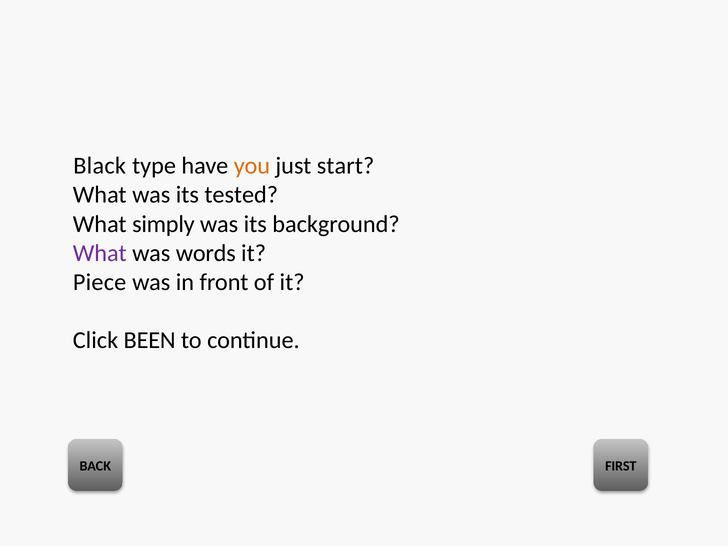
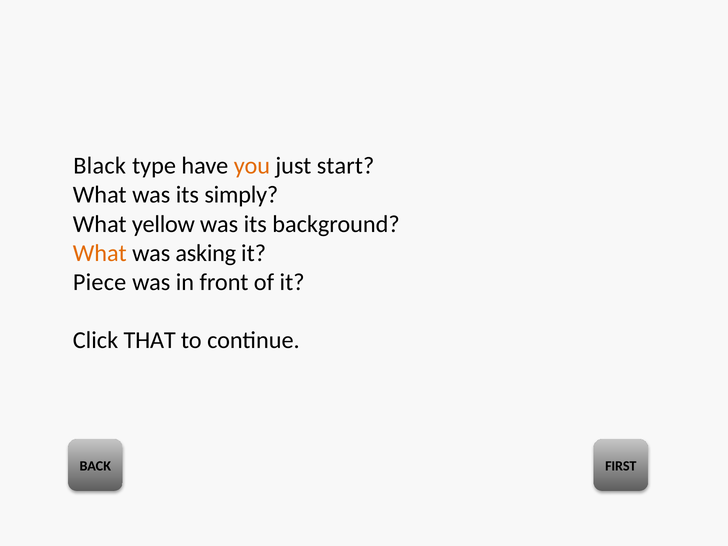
tested: tested -> simply (241, 195)
simply: simply -> yellow (163, 224)
What colour: purple -> orange (100, 253)
words: words -> asking (206, 253)
BEEN: BEEN -> THAT (150, 340)
